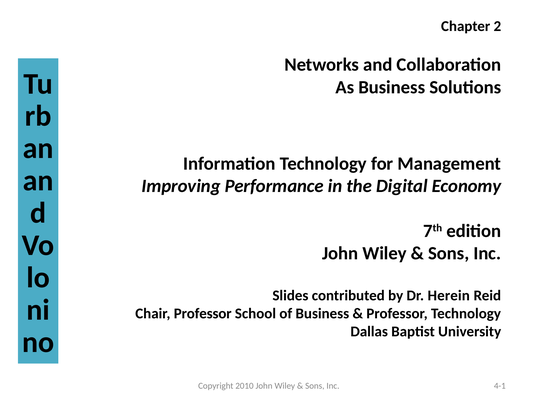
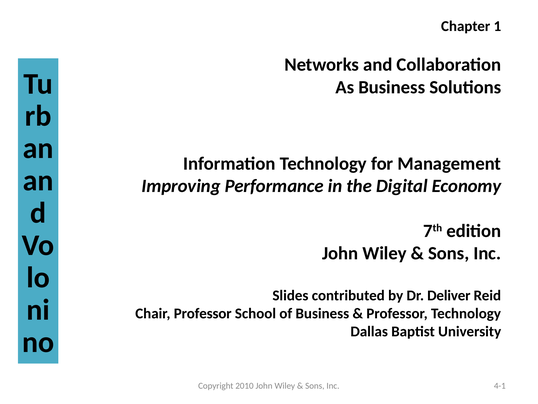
2: 2 -> 1 (497, 26)
Herein: Herein -> Deliver (449, 295)
